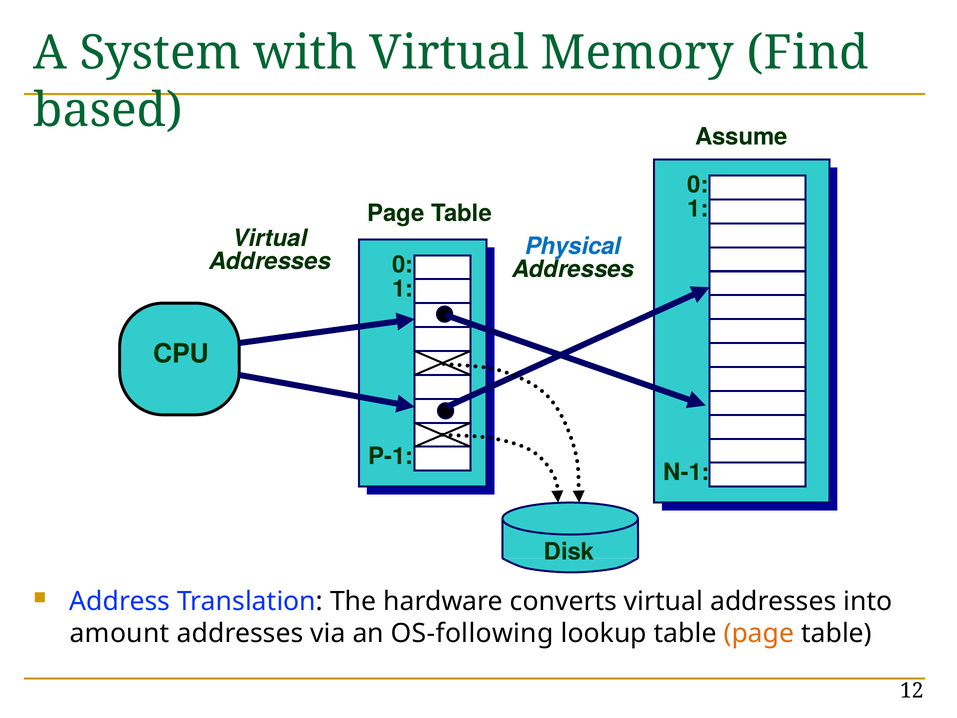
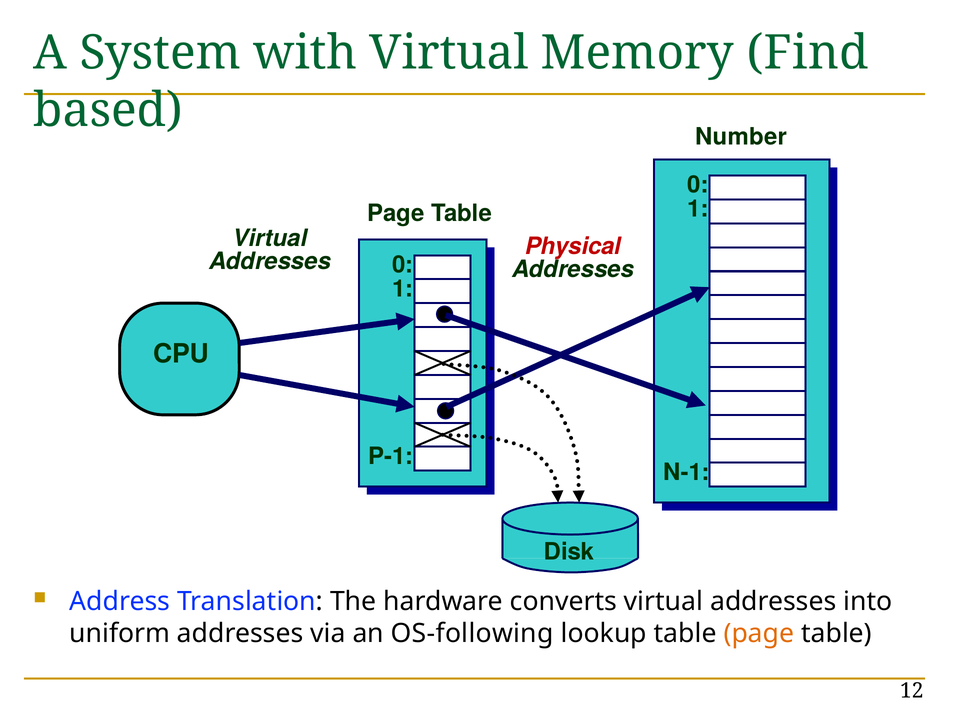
Assume: Assume -> Number (741, 137)
Physical colour: blue -> red (573, 246)
amount: amount -> uniform (120, 633)
